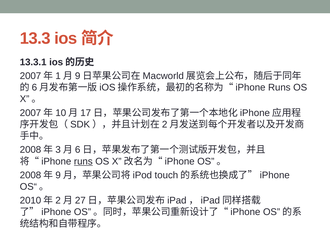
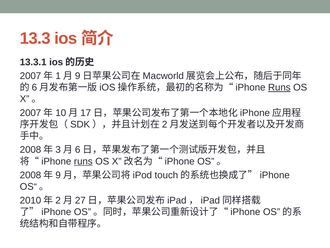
Runs underline: none -> present (279, 87)
